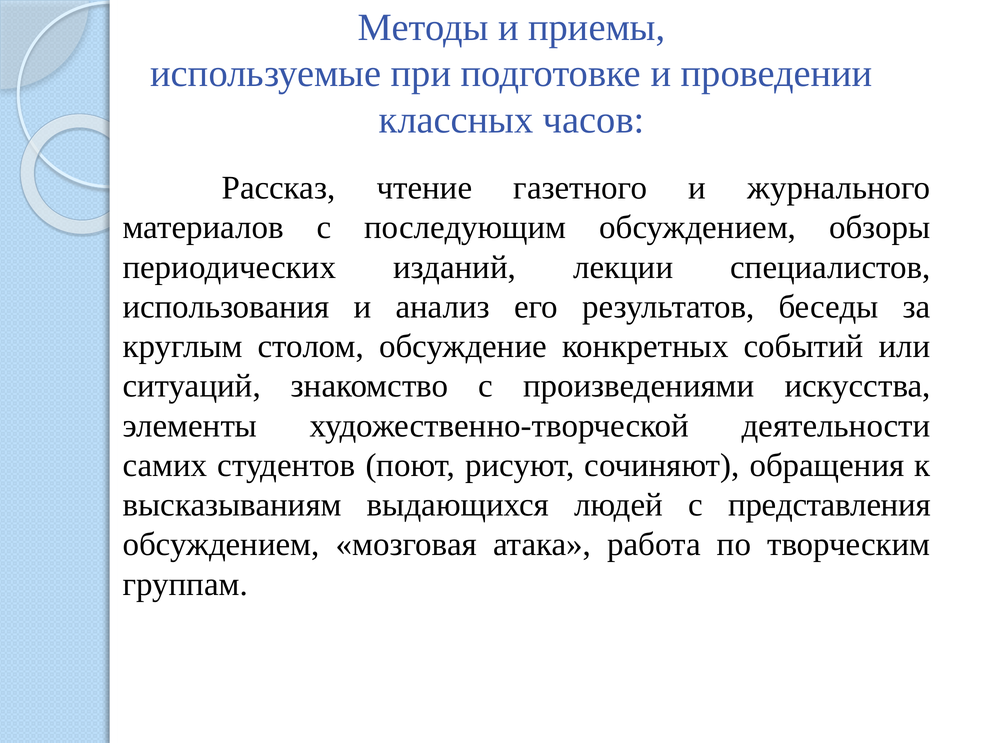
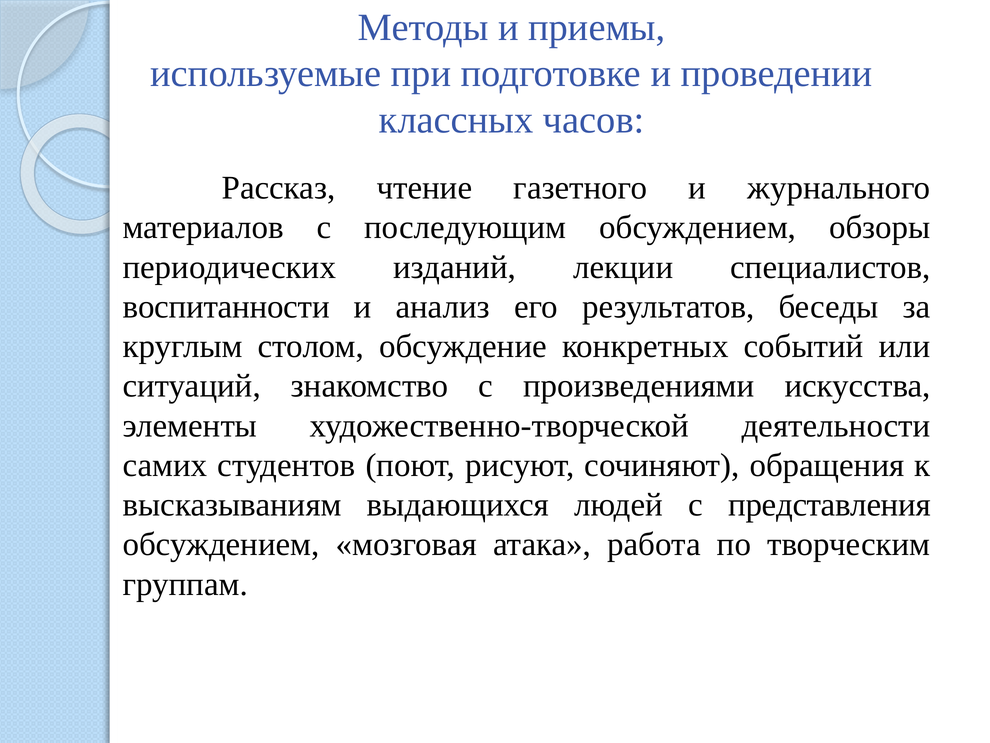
использования: использования -> воспитанности (226, 307)
